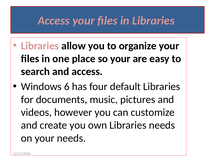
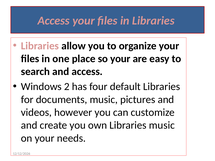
6: 6 -> 2 (67, 87)
Libraries needs: needs -> music (162, 125)
